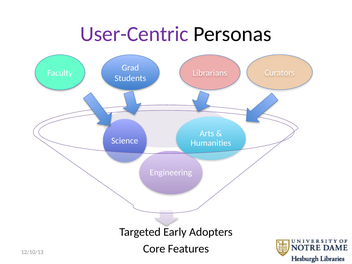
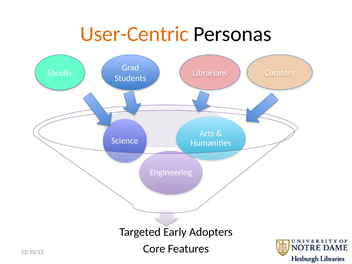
User-Centric colour: purple -> orange (134, 34)
